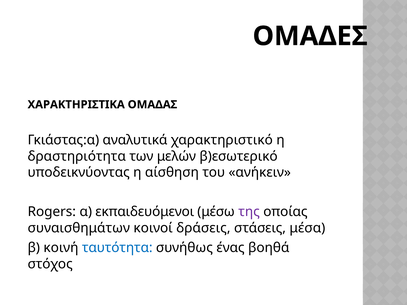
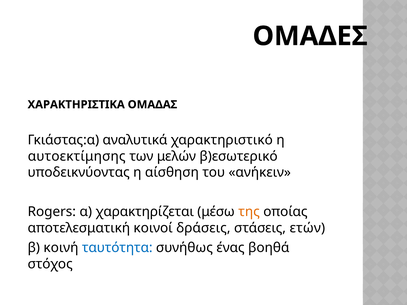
δραστηριότητα: δραστηριότητα -> αυτοεκτίμησης (77, 156)
εκπαιδευόμενοι: εκπαιδευόμενοι -> χαρακτηρίζεται (145, 212)
της colour: purple -> orange (249, 212)
συναισθημάτων: συναισθημάτων -> αποτελεσματική (79, 228)
μέσα: μέσα -> ετών (307, 228)
